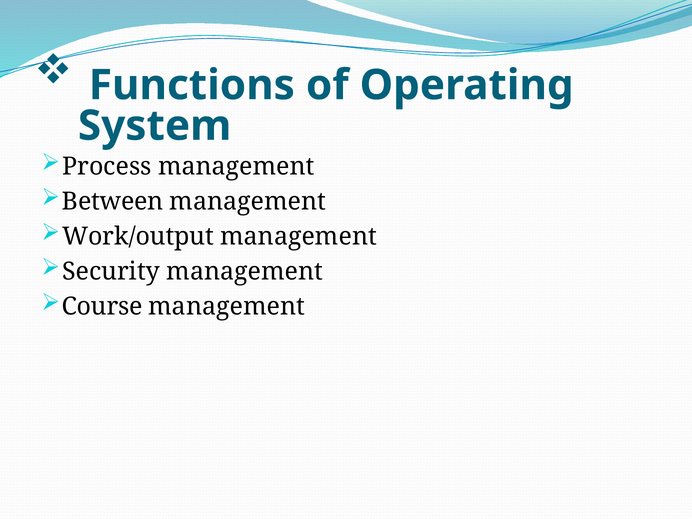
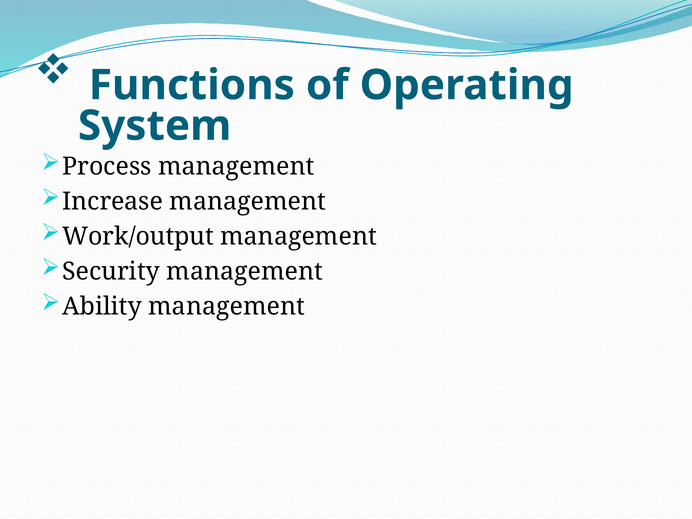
Between: Between -> Increase (113, 202)
Course: Course -> Ability (102, 306)
